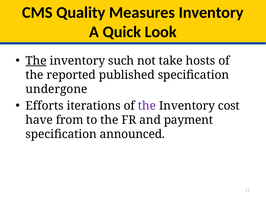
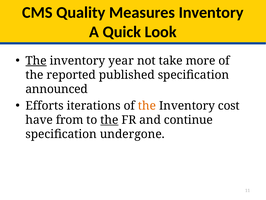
such: such -> year (121, 61)
hosts: hosts -> more (201, 61)
undergone: undergone -> announced (57, 89)
the colour: purple -> orange (147, 106)
the underline: none -> present (109, 120)
payment: payment -> continue (188, 120)
announced: announced -> undergone (132, 134)
